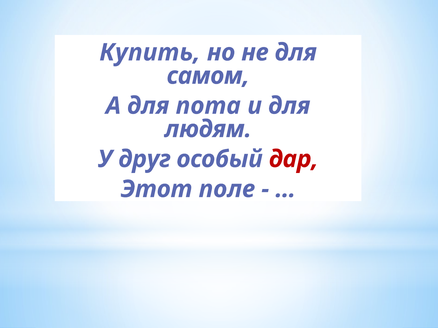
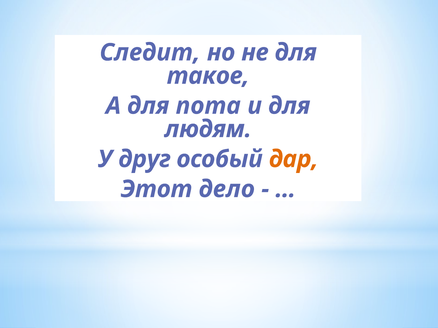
Купить: Купить -> Следит (150, 53)
самом: самом -> такое (208, 76)
дар colour: red -> orange (294, 159)
поле: поле -> дело (227, 189)
